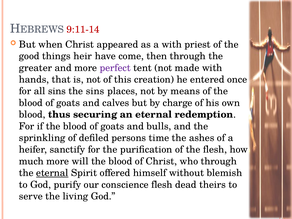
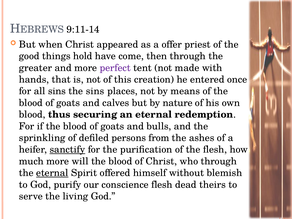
9:11-14 colour: red -> black (83, 29)
a with: with -> offer (172, 44)
heir: heir -> hold (83, 56)
charge: charge -> nature (178, 103)
time: time -> from (159, 138)
sanctify underline: none -> present (67, 150)
